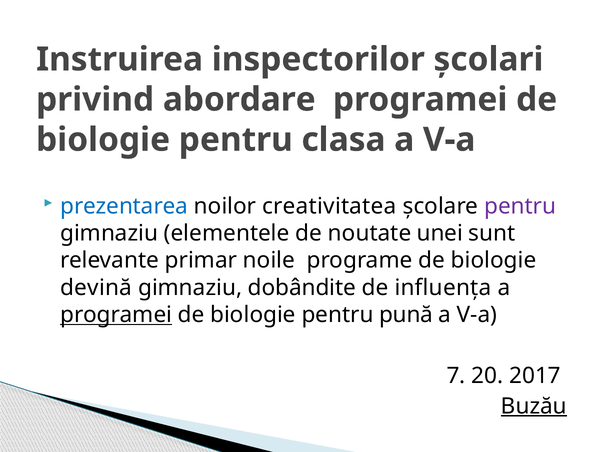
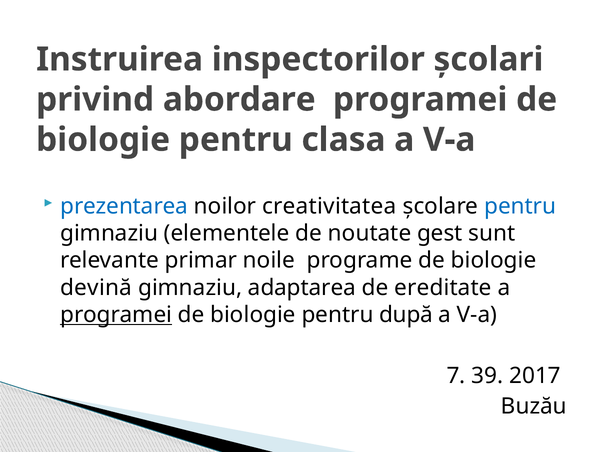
pentru colour: purple -> blue (520, 206)
unei: unei -> gest (440, 233)
dobândite: dobândite -> adaptarea (302, 288)
influența: influența -> ereditate (443, 288)
pună: pună -> după (406, 315)
20: 20 -> 39 (487, 376)
Buzău underline: present -> none (534, 406)
